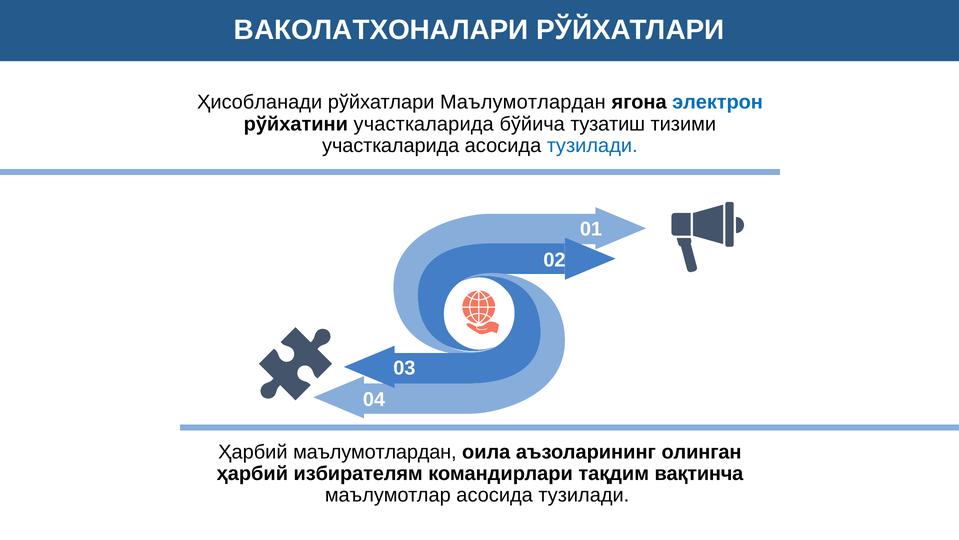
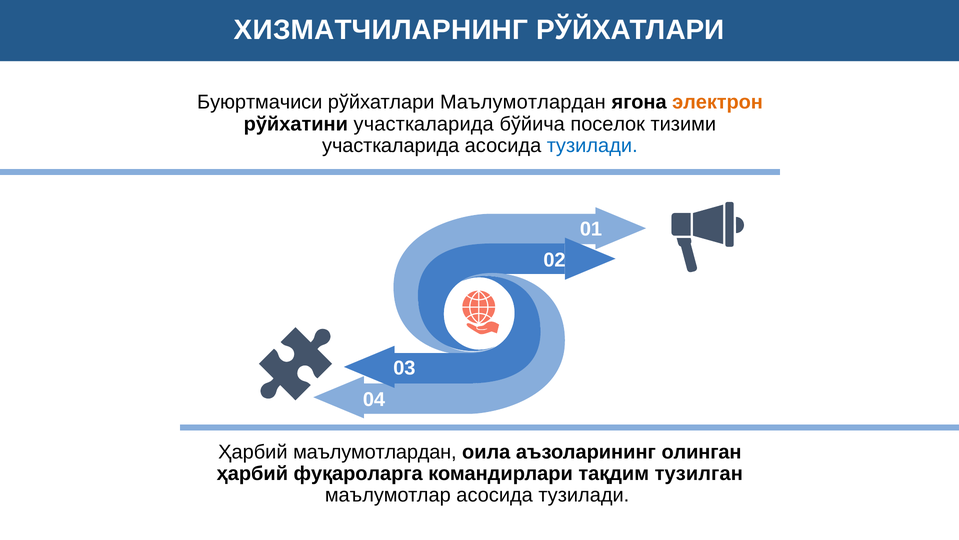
ВАКОЛАТХОНАЛАРИ: ВАКОЛАТХОНАЛАРИ -> ХИЗМАТЧИЛАРНИНГ (381, 30)
Ҳисобланади: Ҳисобланади -> Буюртмачиси (260, 102)
электрон colour: blue -> orange (718, 102)
тузатиш: тузатиш -> поселок (608, 124)
избирателям: избирателям -> фуқароларга (358, 473)
вақтинча: вақтинча -> тузилган (699, 473)
